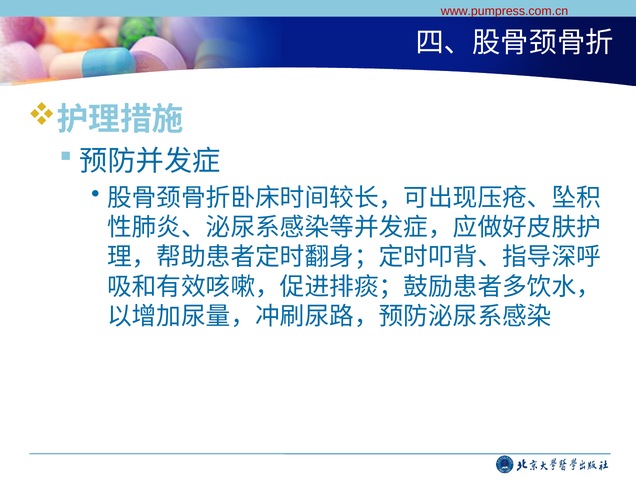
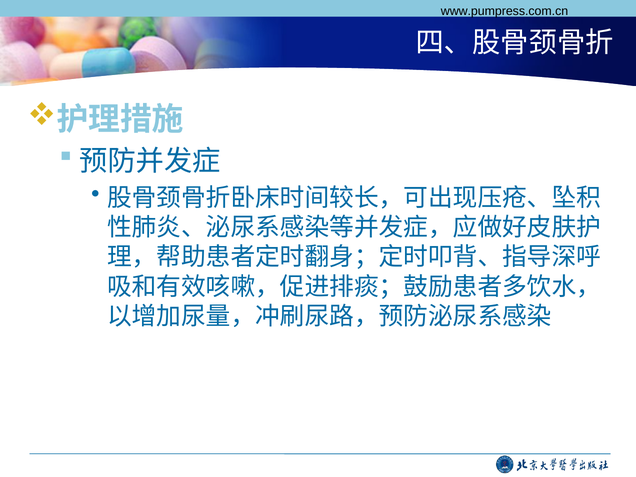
www.pumpress.com.cn colour: red -> black (505, 11)
